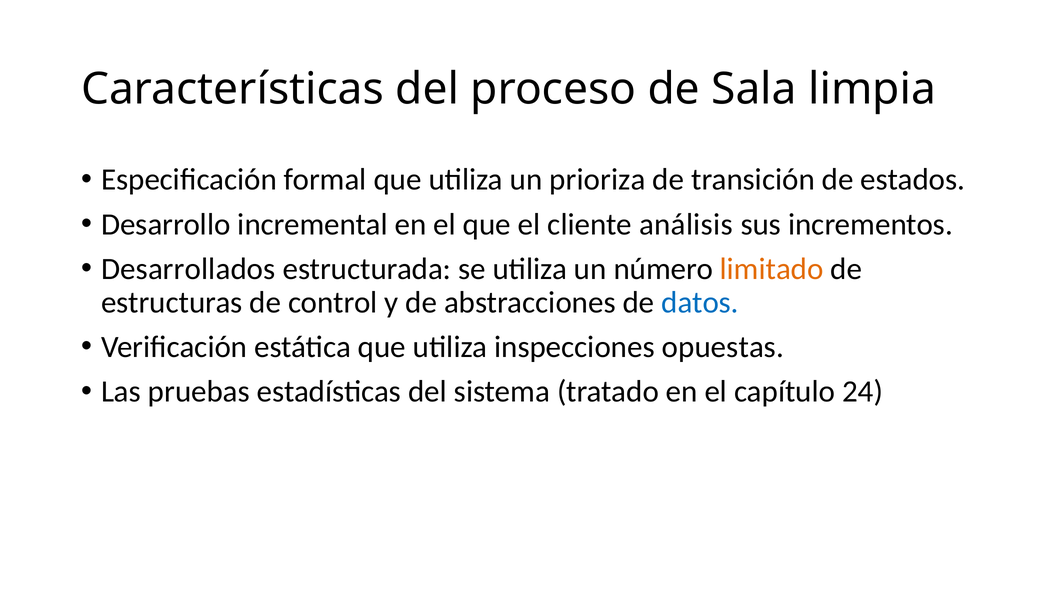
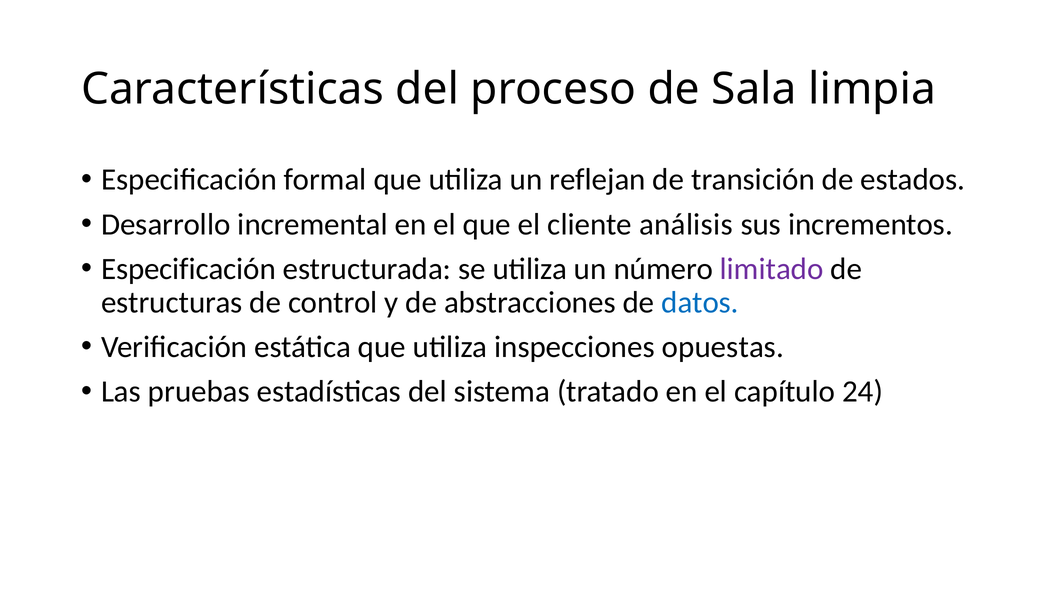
prioriza: prioriza -> reflejan (597, 180)
Desarrollados: Desarrollados -> Especificación (188, 269)
limitado colour: orange -> purple (772, 269)
